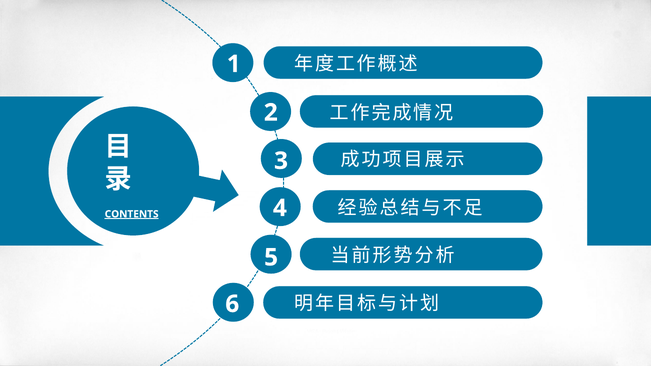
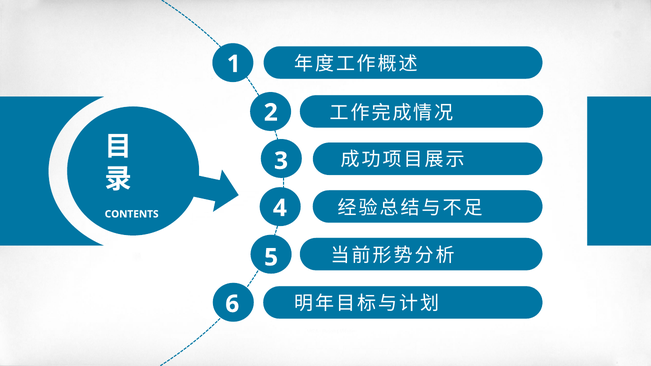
CONTENTS underline: present -> none (132, 214)
